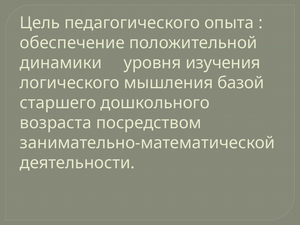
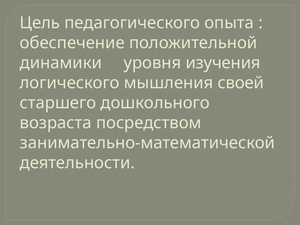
базой: базой -> своей (241, 83)
